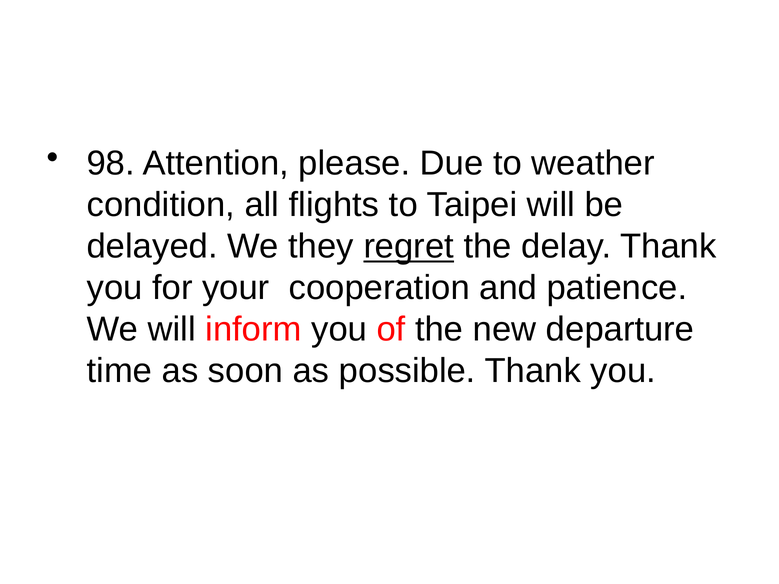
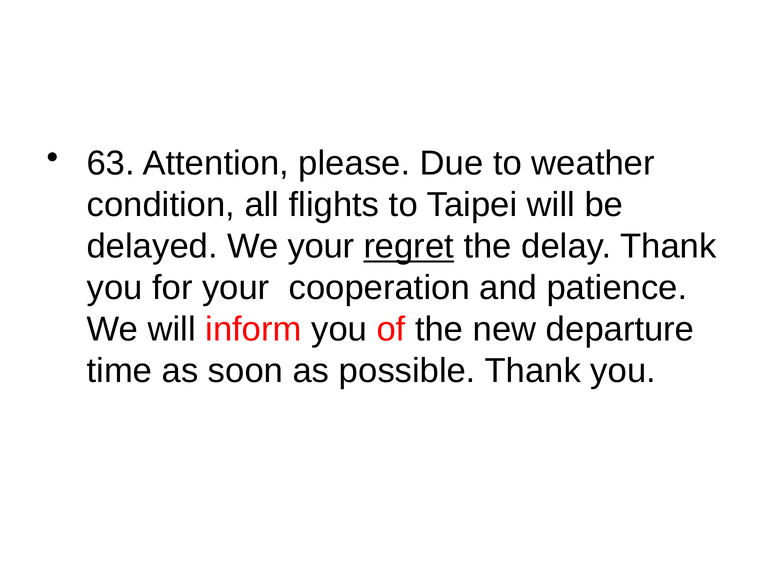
98: 98 -> 63 (111, 163)
We they: they -> your (321, 247)
